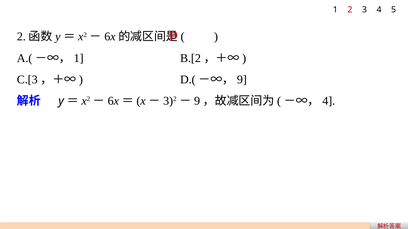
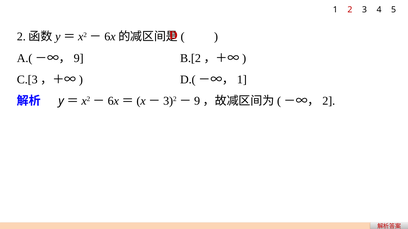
1: 1 -> 9 (79, 58)
9: 9 -> 1 (242, 80)
4: 4 -> 2 (329, 101)
